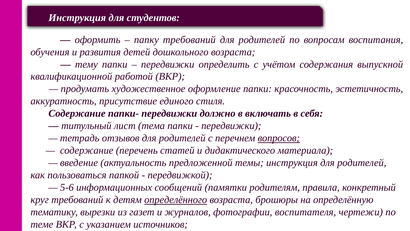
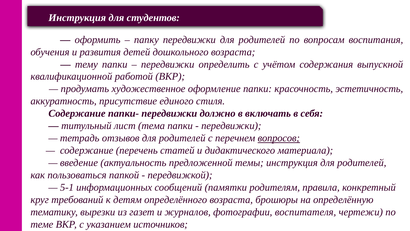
папку требований: требований -> передвижки (189, 40)
5-6: 5-6 -> 5-1 (67, 187)
определённого underline: present -> none (176, 199)
